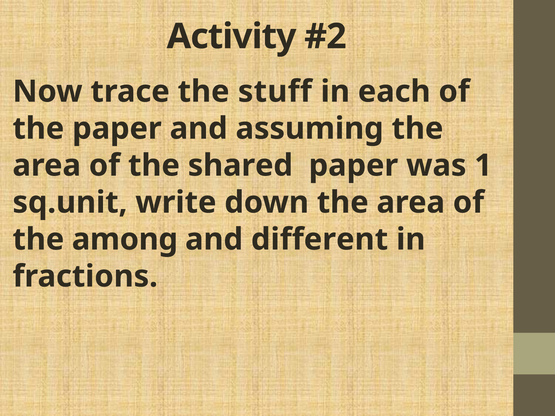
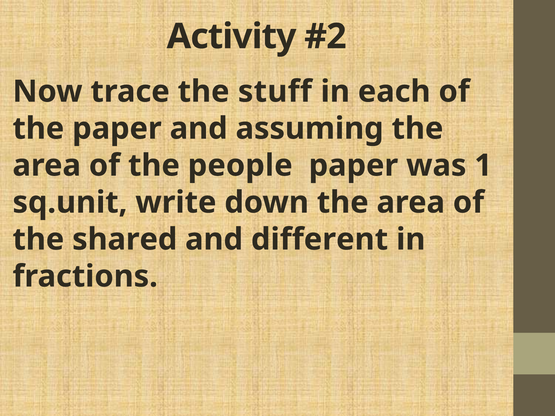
shared: shared -> people (240, 166)
among: among -> shared (125, 240)
